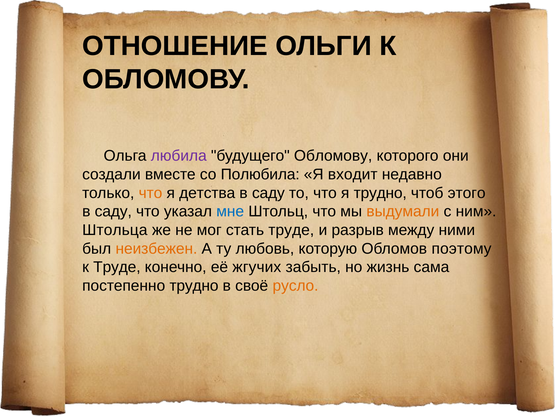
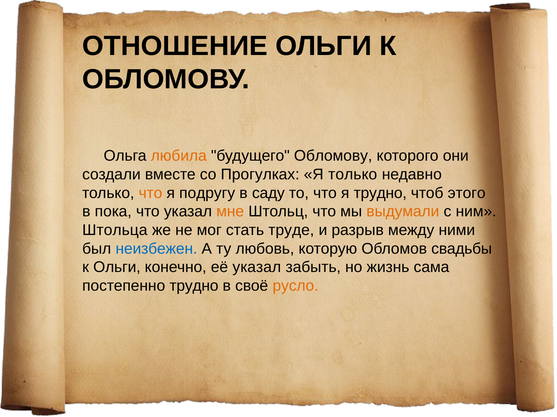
любила colour: purple -> orange (179, 156)
Полюбила: Полюбила -> Прогулках (260, 175)
Я входит: входит -> только (353, 175)
детства: детства -> подругу (207, 193)
саду: саду -> пока (113, 212)
мне colour: blue -> orange (230, 212)
неизбежен colour: orange -> blue (156, 249)
поэтому: поэтому -> свадьбы (462, 249)
к Труде: Труде -> Ольги (117, 268)
её жгучих: жгучих -> указал (257, 268)
